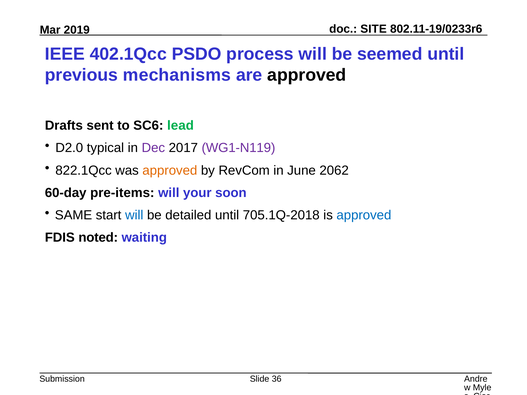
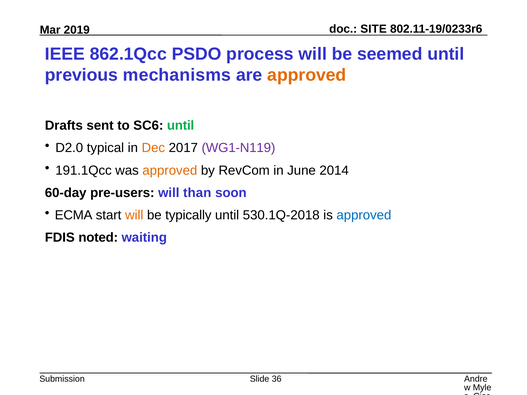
402.1Qcc: 402.1Qcc -> 862.1Qcc (128, 54)
approved colour: black -> orange (307, 75)
SC6 lead: lead -> until (181, 126)
Dec colour: purple -> orange (153, 148)
822.1Qcc: 822.1Qcc -> 191.1Qcc (84, 170)
2062: 2062 -> 2014 (334, 170)
pre-items: pre-items -> pre-users (122, 193)
your: your -> than (197, 193)
SAME: SAME -> ECMA (74, 215)
will colour: blue -> orange (134, 215)
detailed: detailed -> typically (188, 215)
705.1Q-2018: 705.1Q-2018 -> 530.1Q-2018 (281, 215)
